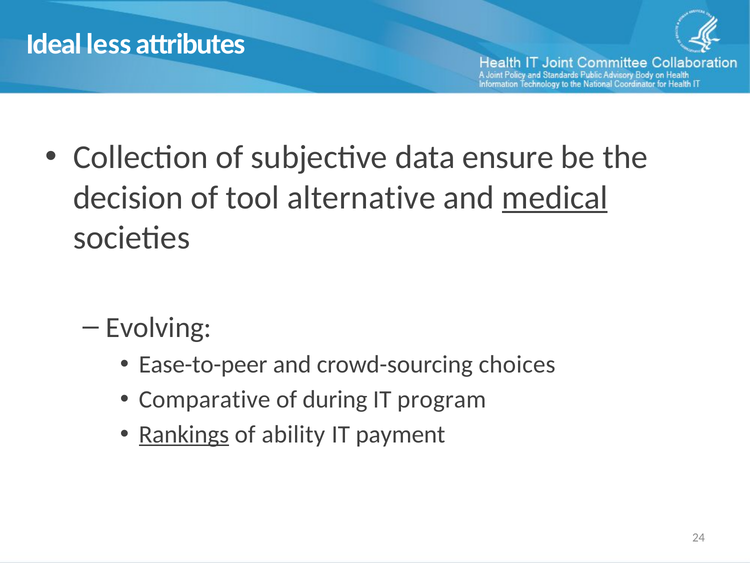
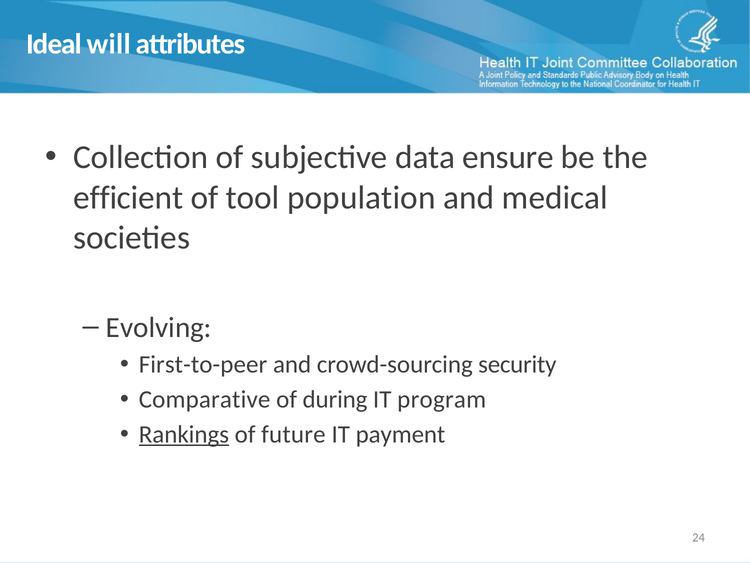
less: less -> will (109, 44)
decision: decision -> efficient (128, 197)
alternative: alternative -> population (361, 197)
medical underline: present -> none (555, 197)
Ease-to-peer: Ease-to-peer -> First-to-peer (203, 364)
choices: choices -> security (517, 364)
ability: ability -> future (293, 434)
